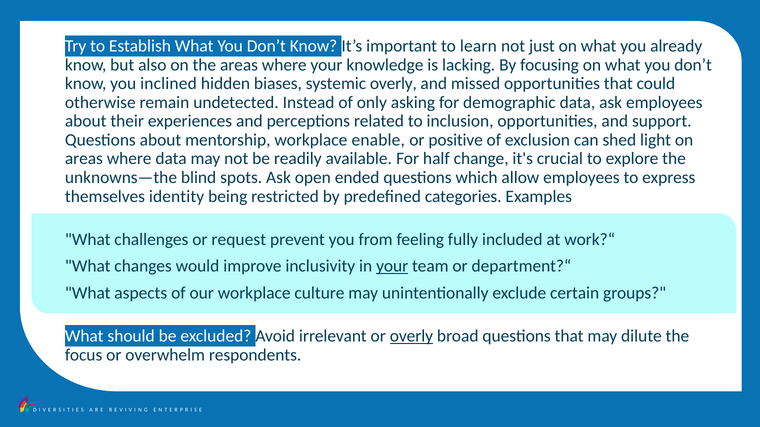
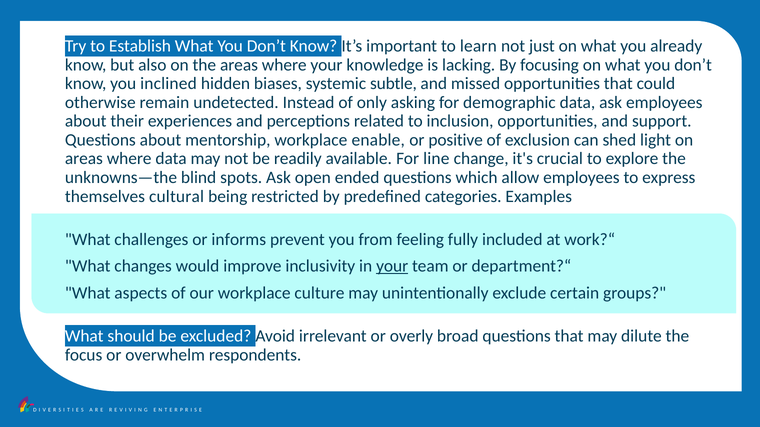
systemic overly: overly -> subtle (393, 84)
half: half -> line (436, 159)
identity: identity -> cultural (177, 197)
request: request -> informs (239, 240)
overly underline: present -> none (411, 336)
